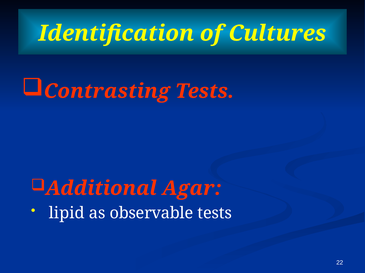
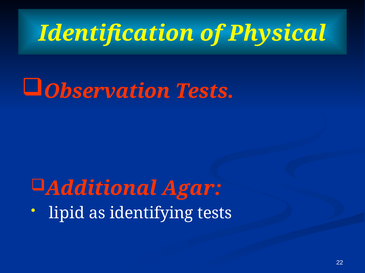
Cultures: Cultures -> Physical (277, 33)
Contrasting: Contrasting -> Observation (107, 91)
observable: observable -> identifying (151, 214)
